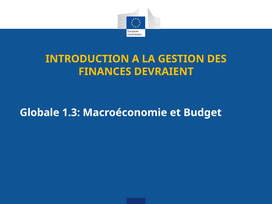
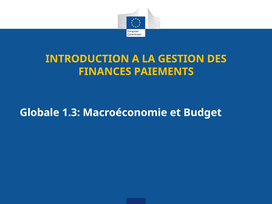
DEVRAIENT: DEVRAIENT -> PAIEMENTS (164, 72)
